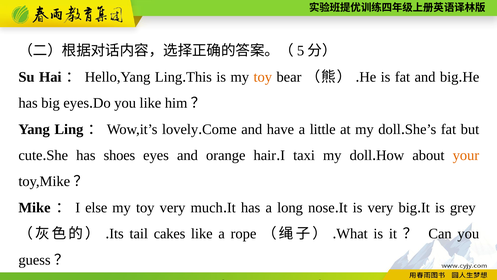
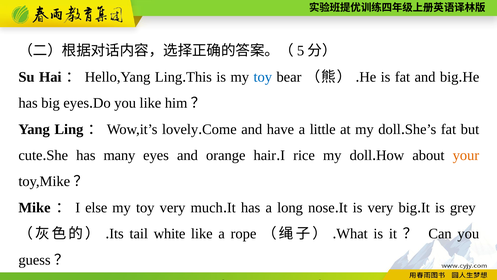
toy colour: orange -> blue (263, 77)
shoes: shoes -> many (119, 155)
taxi: taxi -> rice (304, 155)
cakes: cakes -> white (170, 233)
